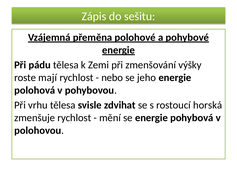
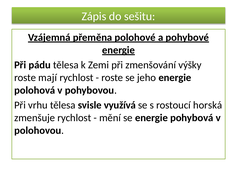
nebo: nebo -> roste (112, 77)
zdvihat: zdvihat -> využívá (120, 105)
